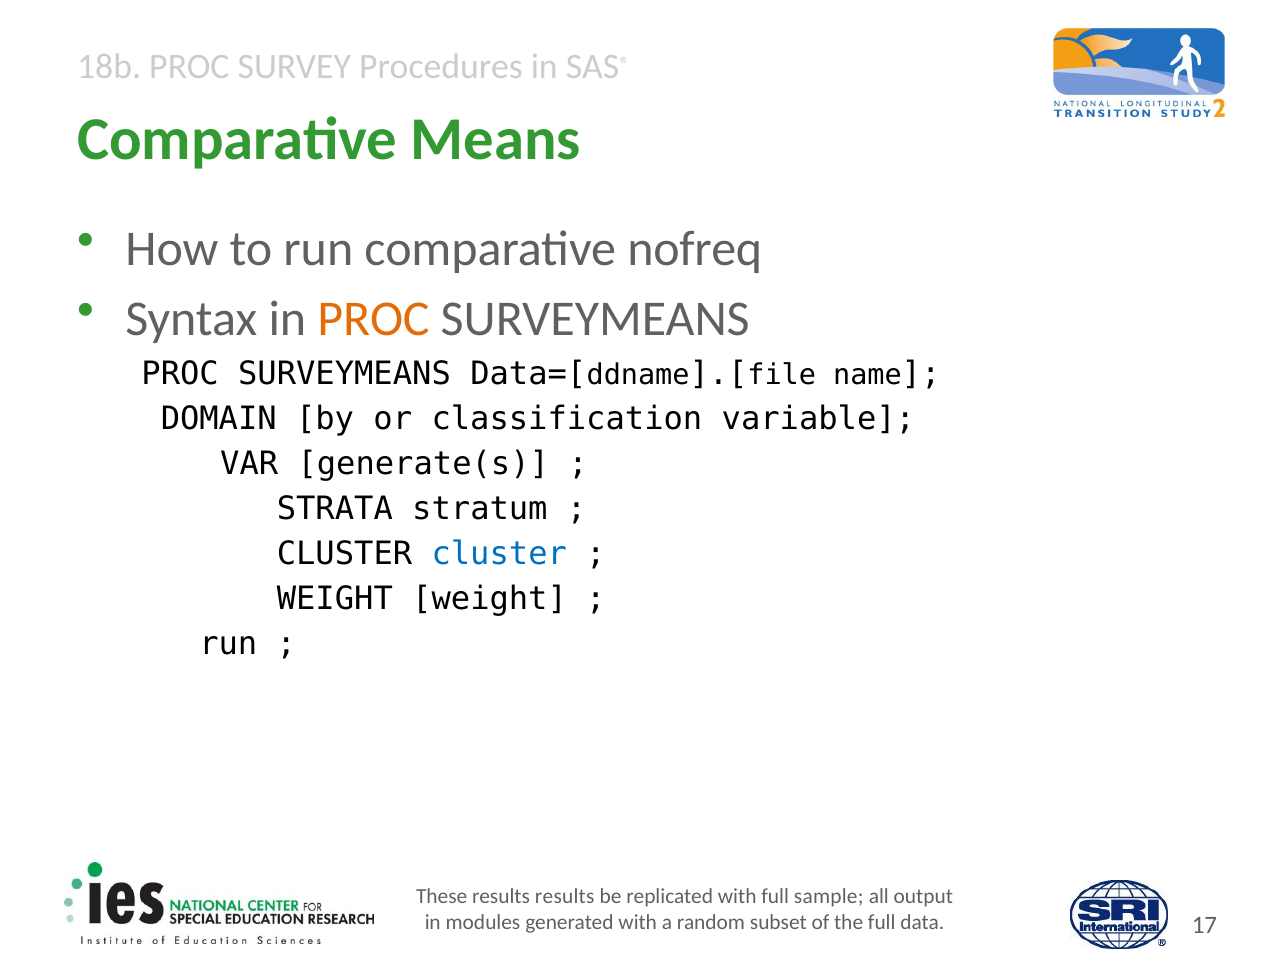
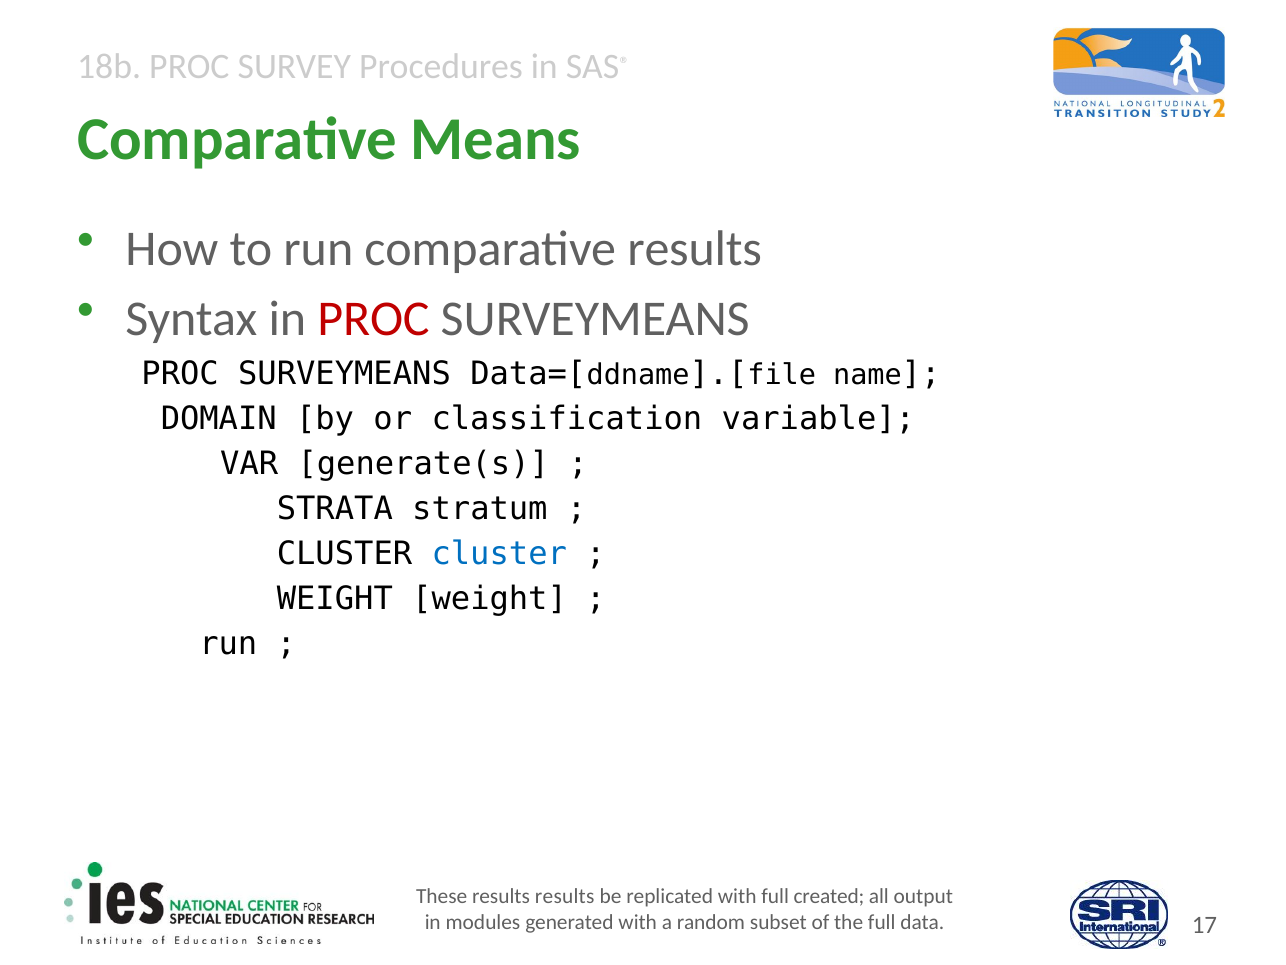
comparative nofreq: nofreq -> results (695, 249)
PROC colour: orange -> red (374, 319)
sample: sample -> created (829, 896)
